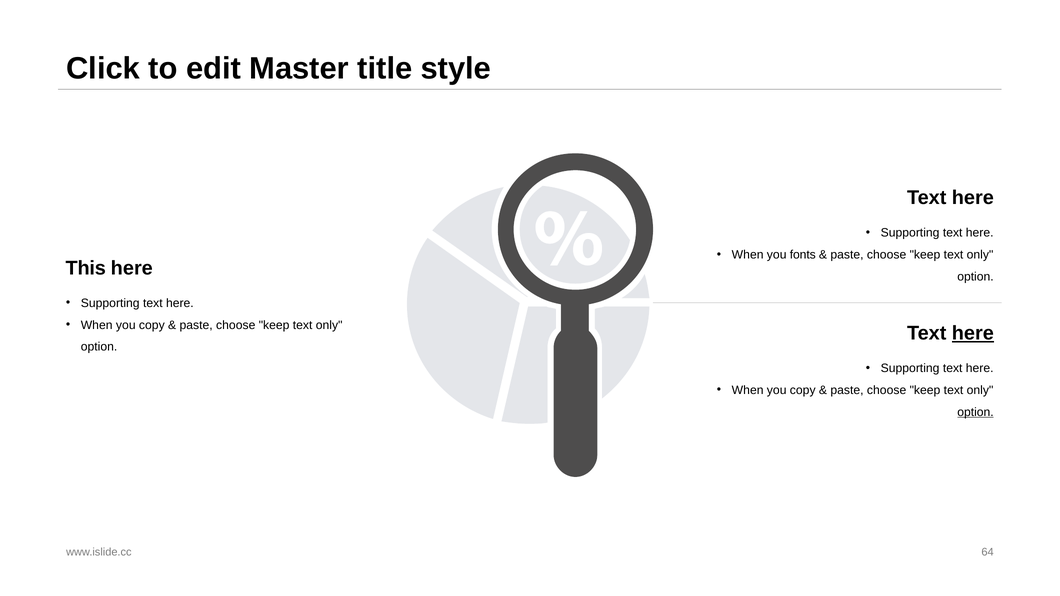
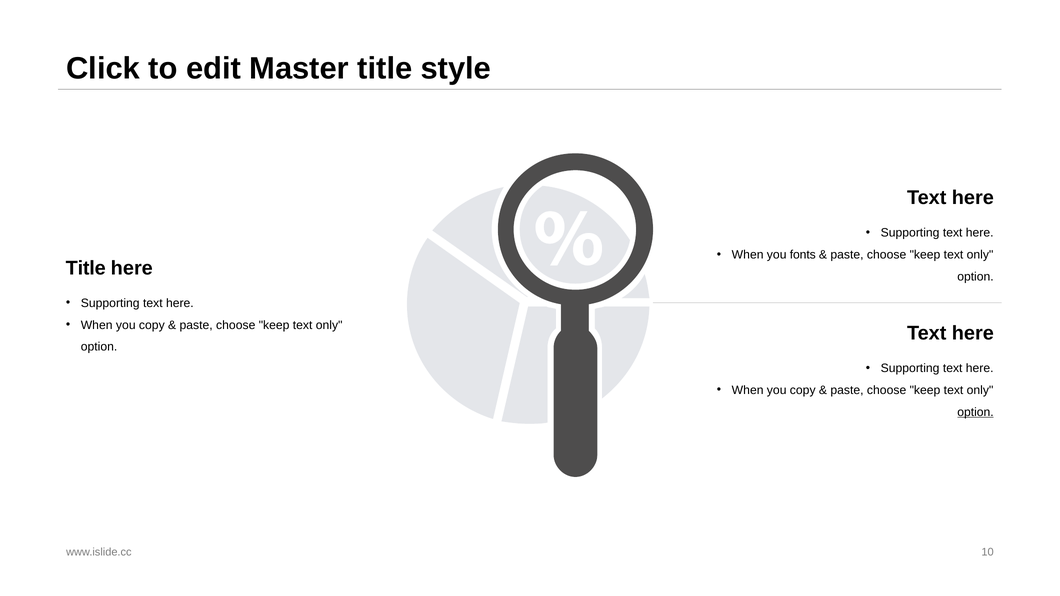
This: This -> Title (86, 268)
here underline: present -> none (973, 333)
64: 64 -> 10 (988, 552)
